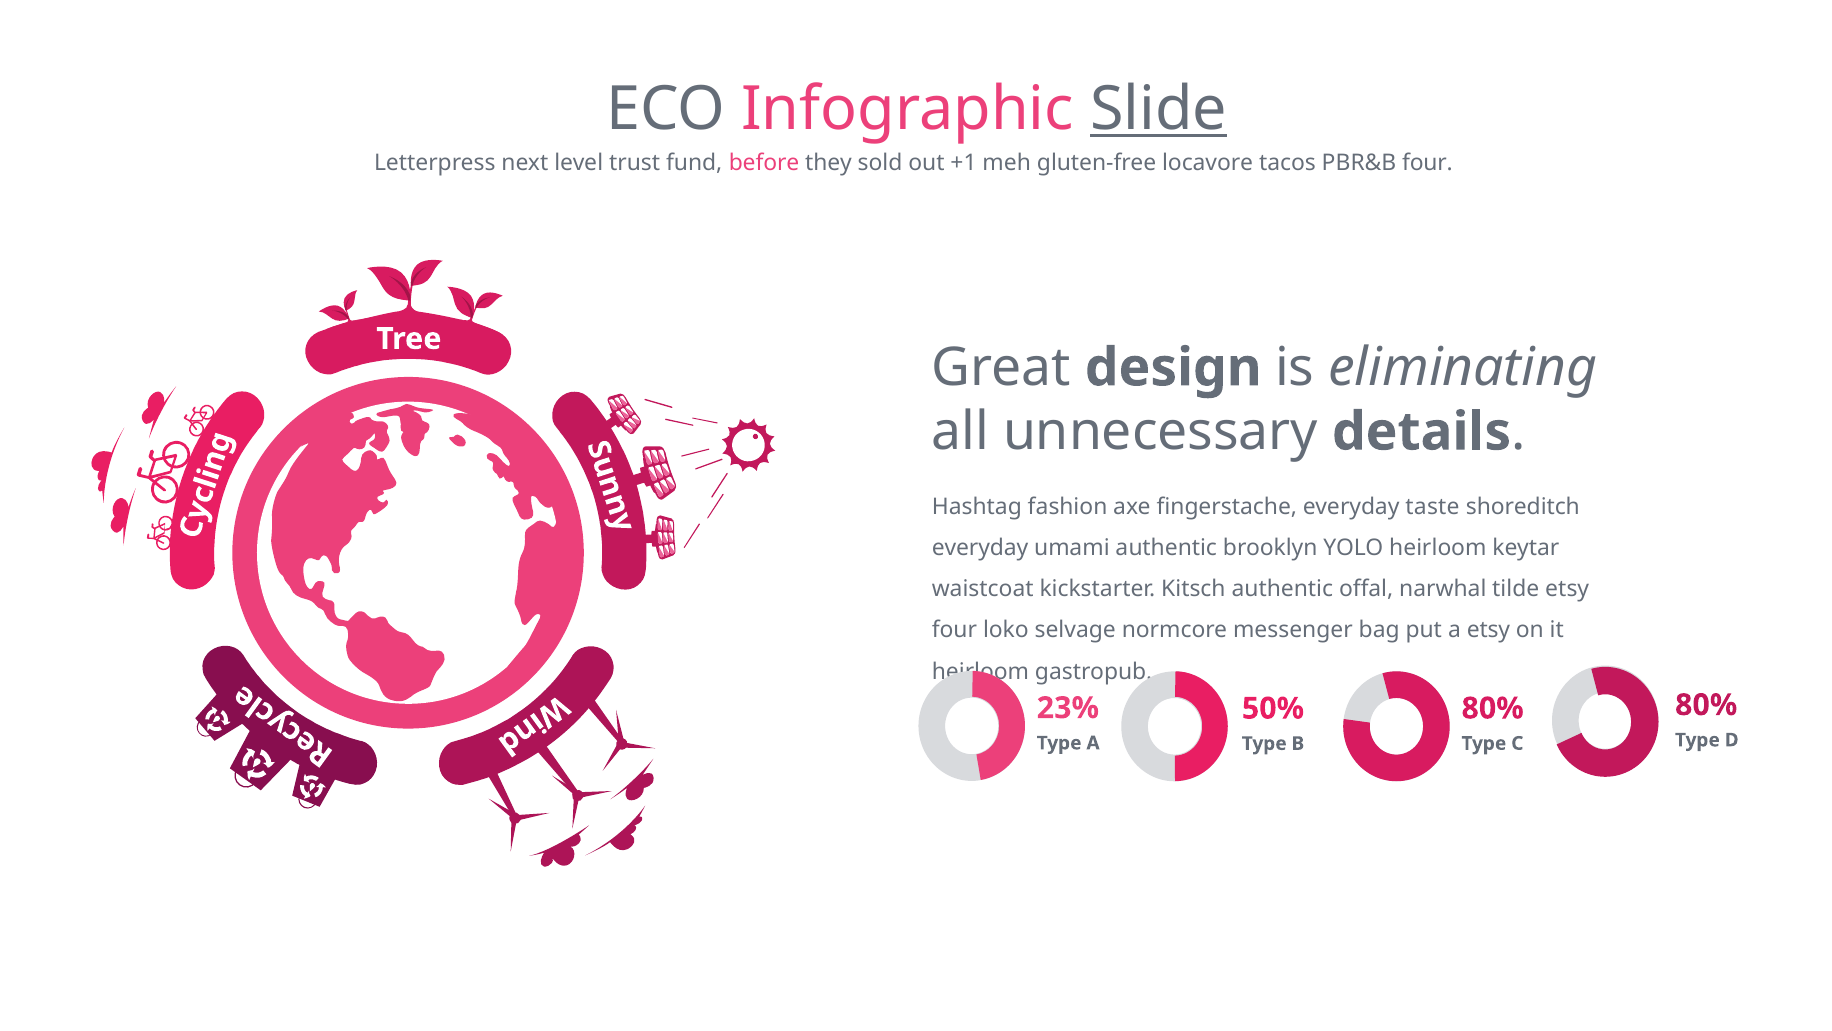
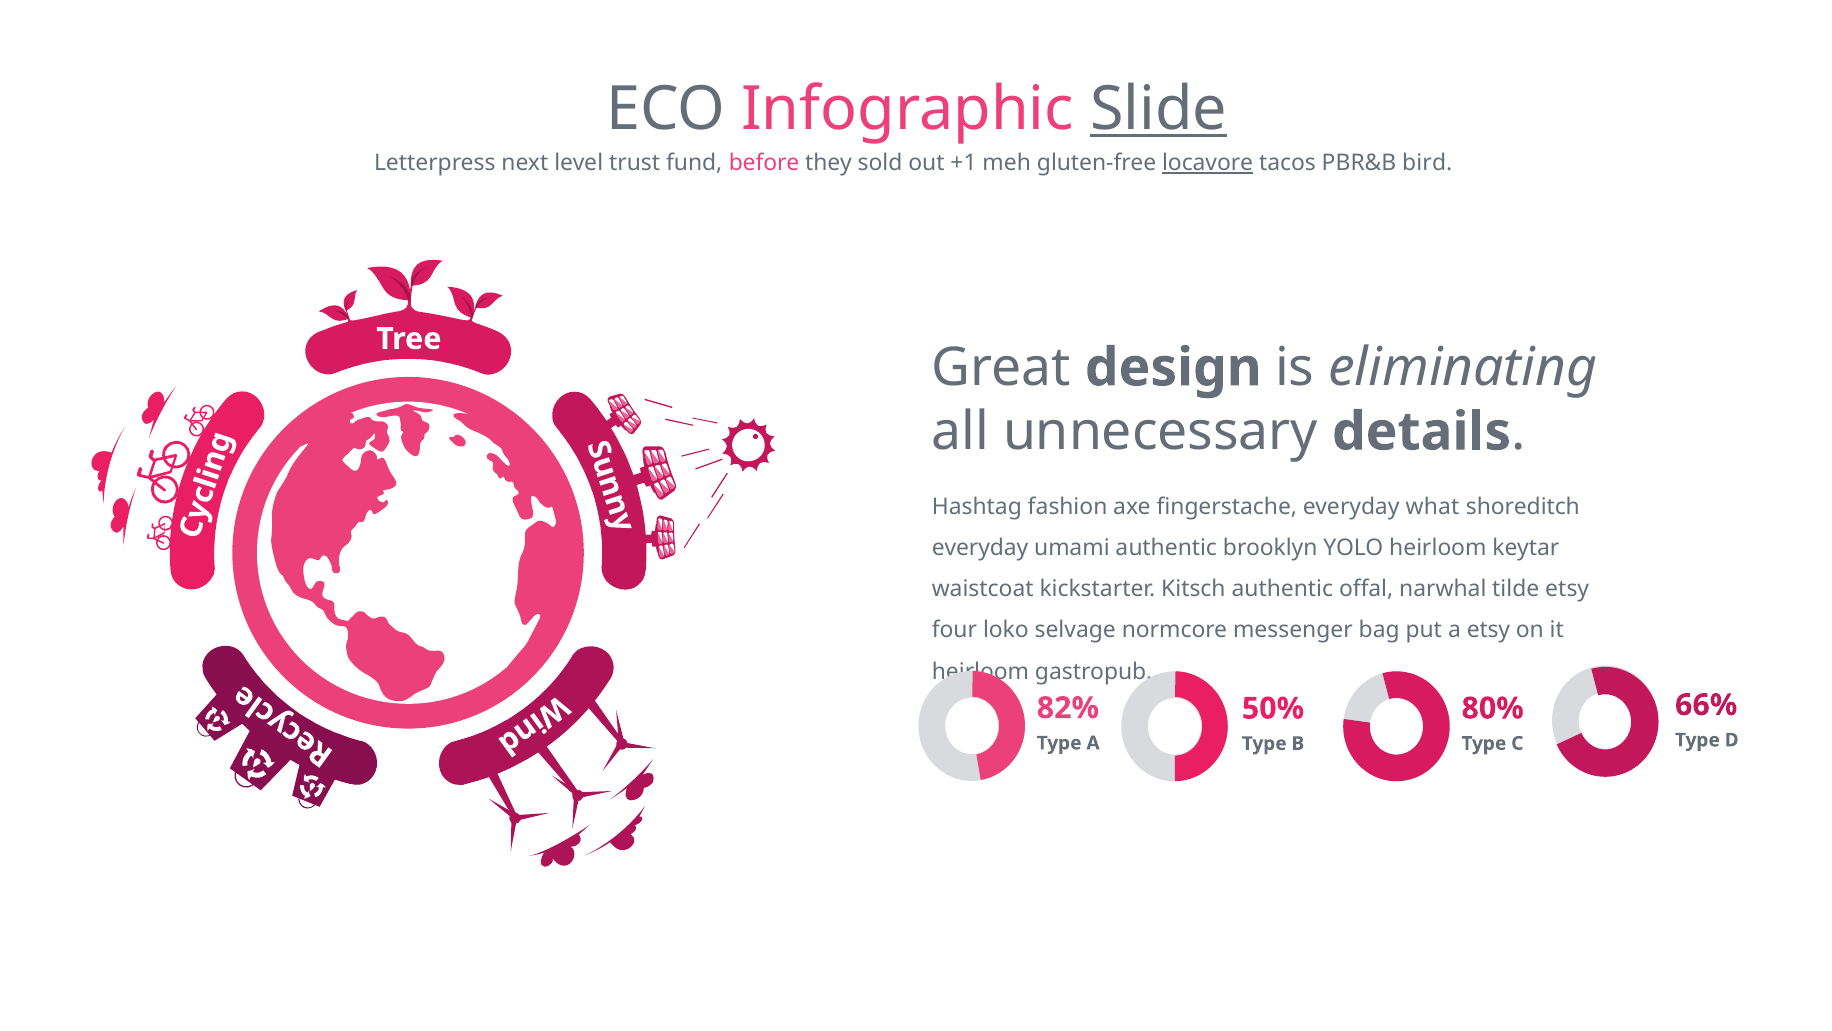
locavore underline: none -> present (1208, 163)
PBR&B four: four -> bird (1427, 163)
taste: taste -> what (1433, 506)
80%: 80% -> 66% (1706, 705)
23%: 23% -> 82% (1068, 708)
